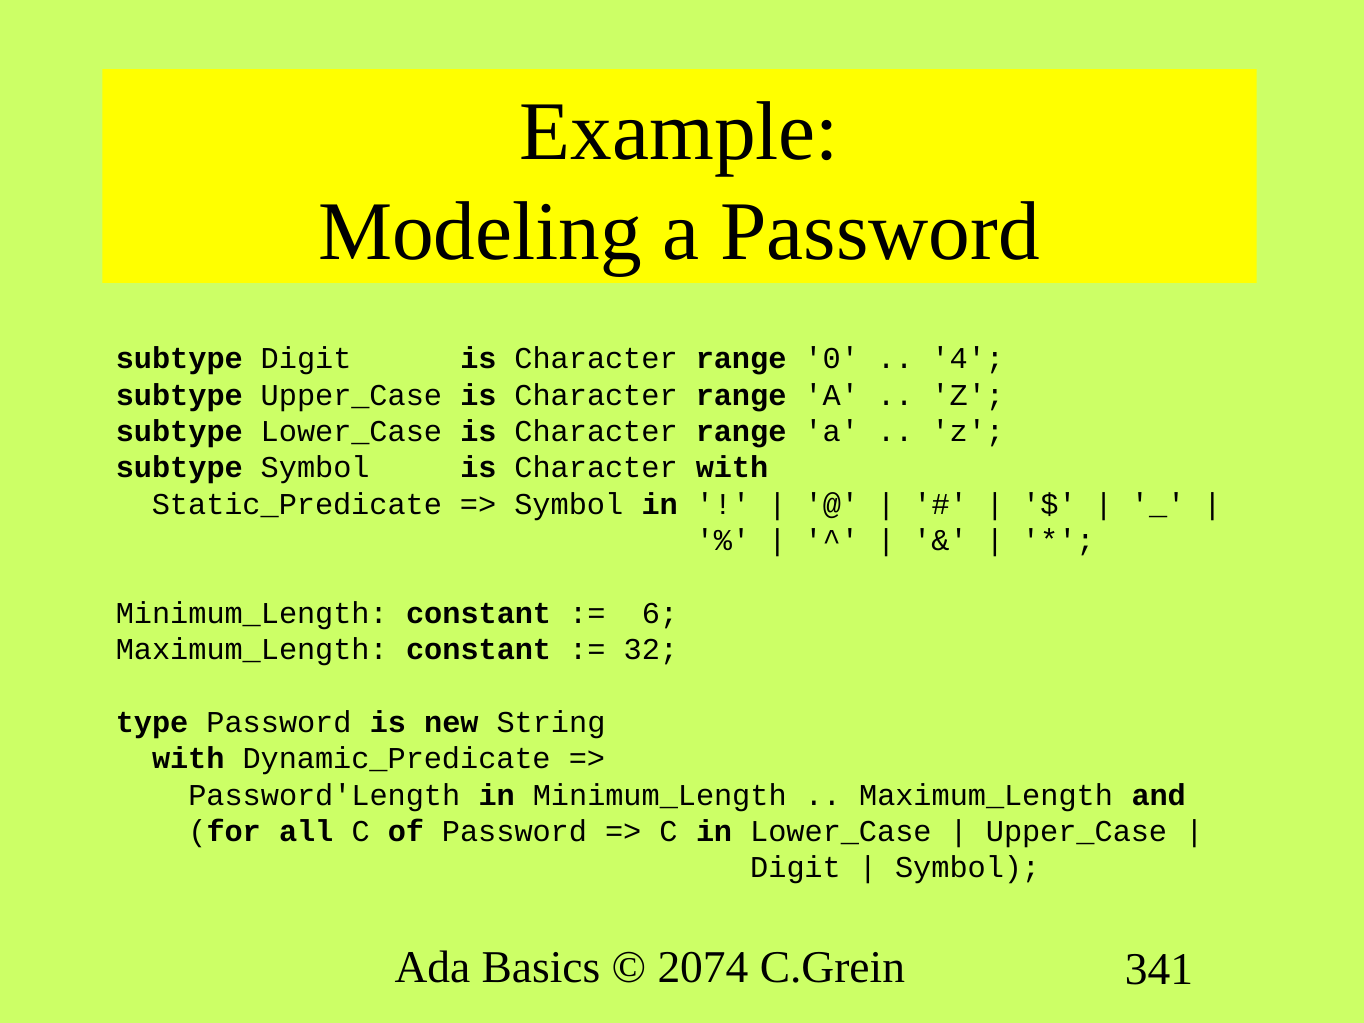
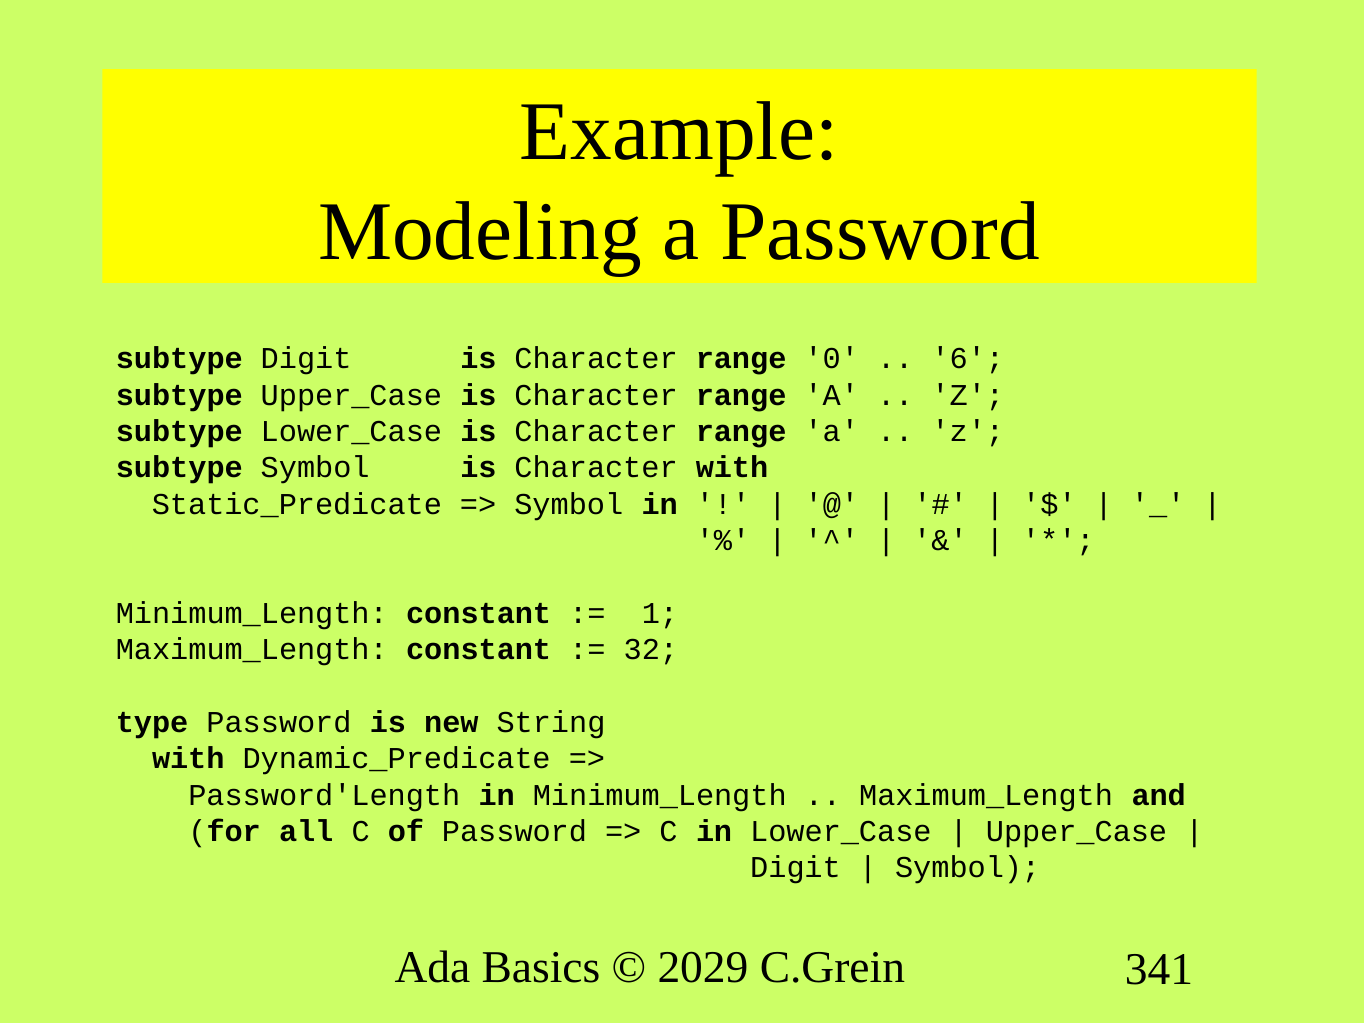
4: 4 -> 6 (968, 359)
6: 6 -> 1 (660, 613)
2074: 2074 -> 2029 (703, 968)
